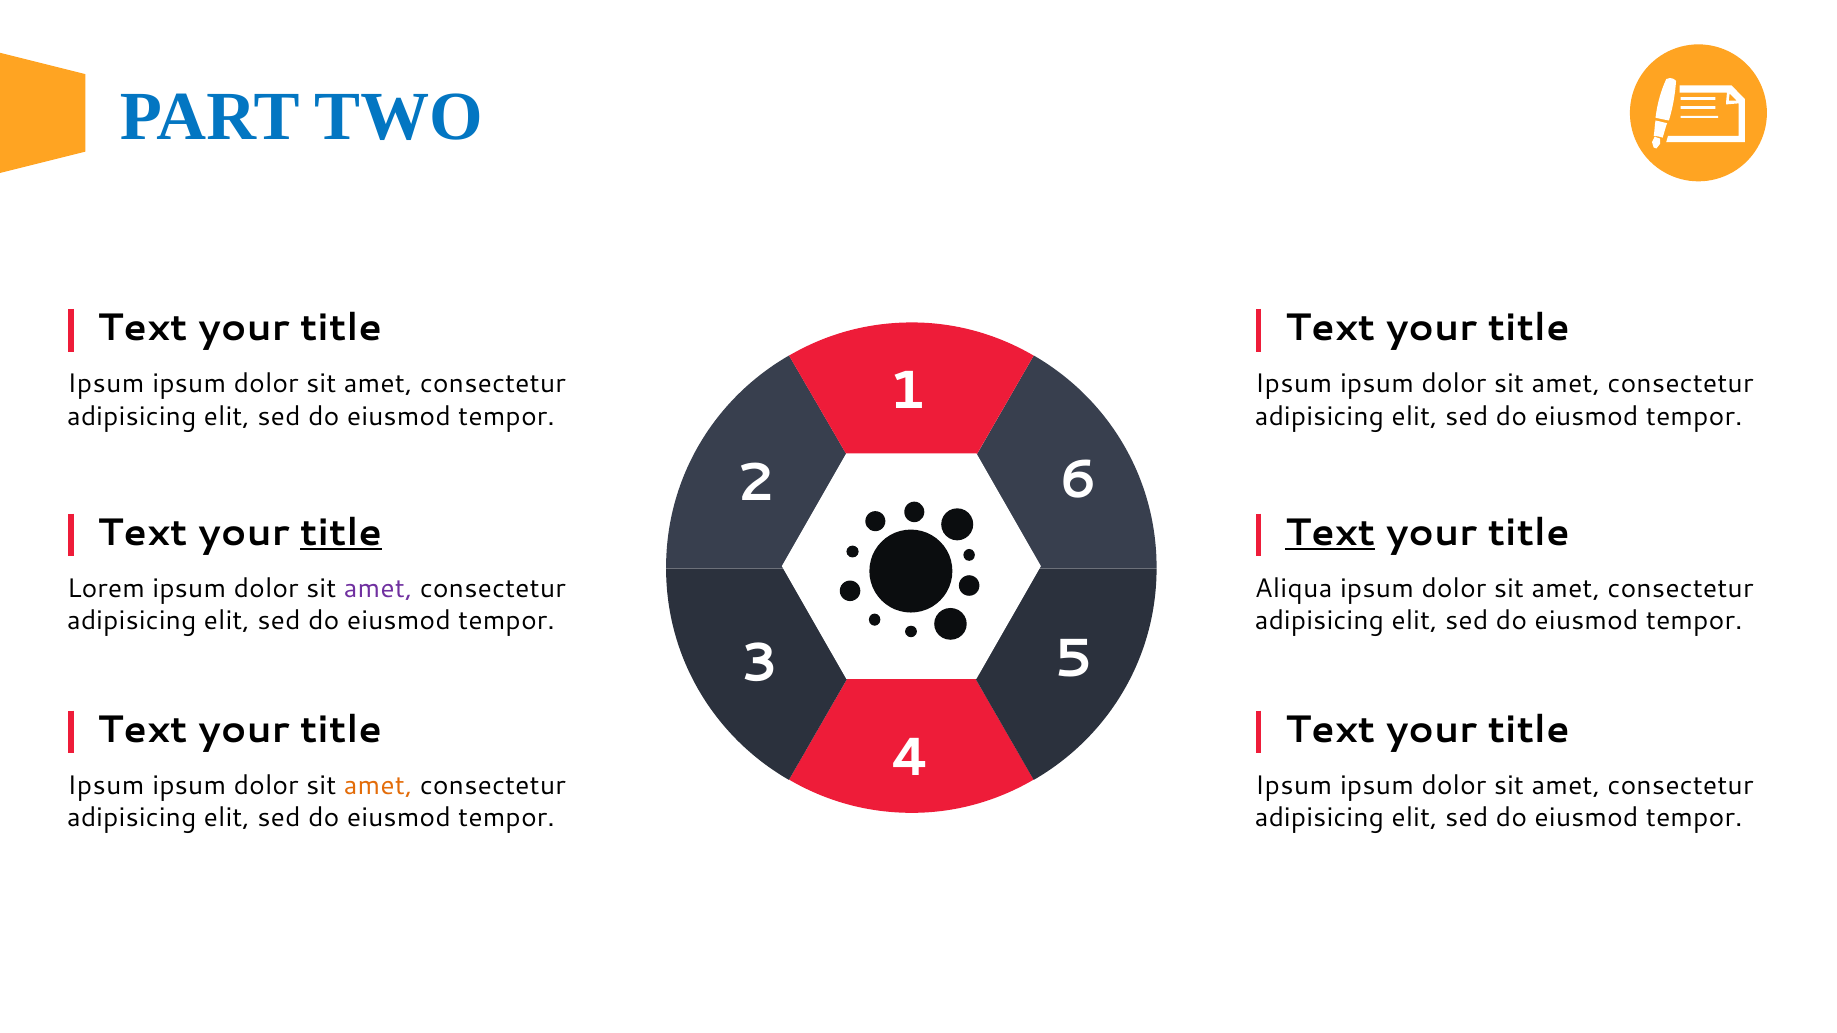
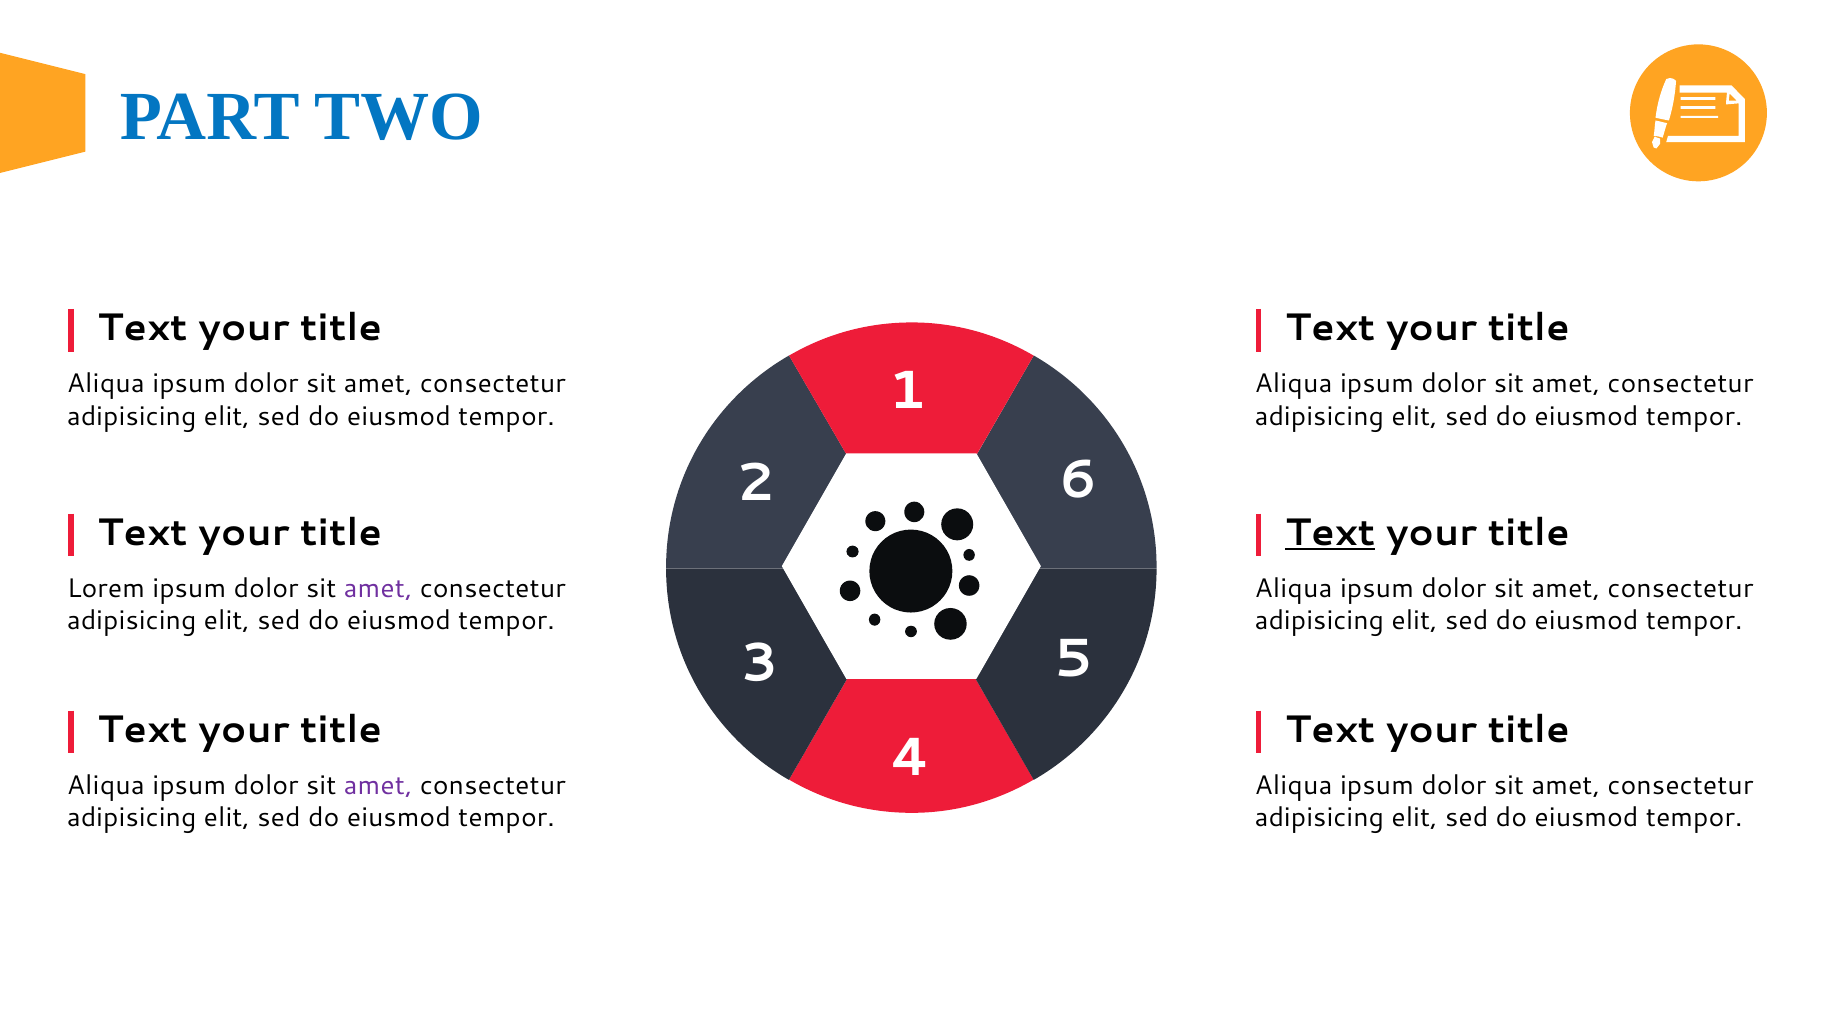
Ipsum: Ipsum -> Aliqua (106, 384)
Ipsum: Ipsum -> Aliqua (1294, 384)
title underline: present -> none (341, 533)
Ipsum: Ipsum -> Aliqua (106, 786)
amet colour: orange -> purple (378, 786)
Ipsum: Ipsum -> Aliqua (1294, 786)
